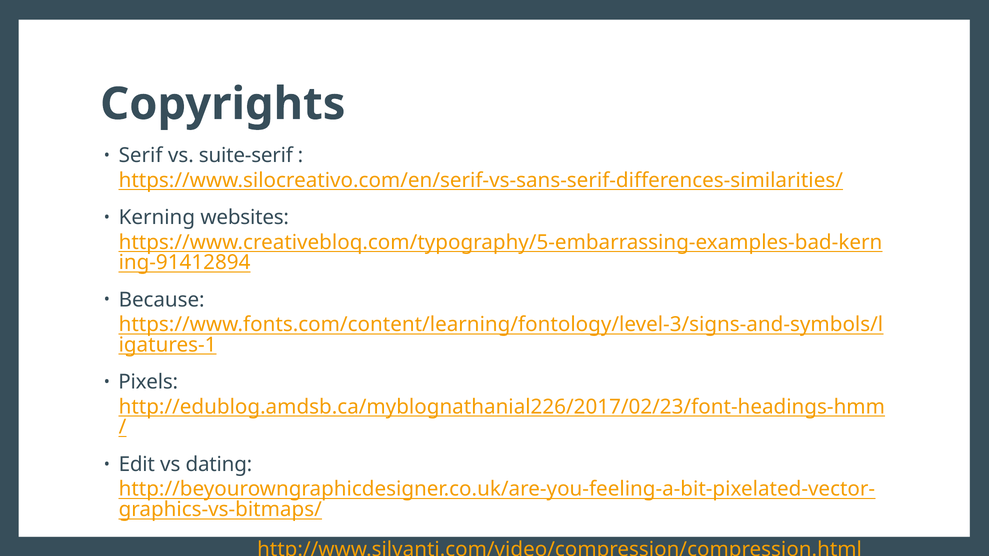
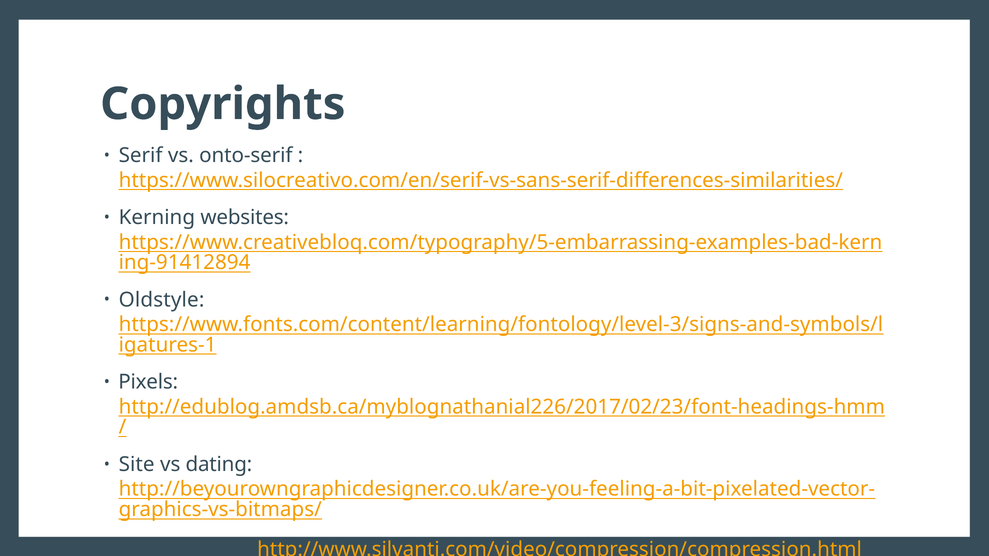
suite-serif: suite-serif -> onto-serif (246, 156)
Because: Because -> Oldstyle (162, 300)
Edit: Edit -> Site (137, 465)
